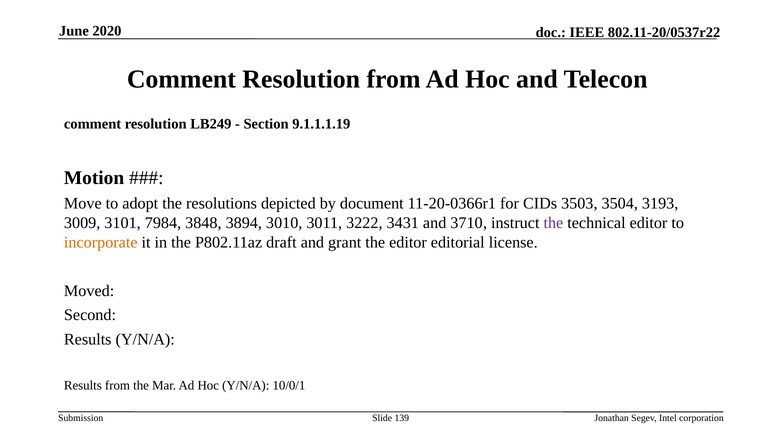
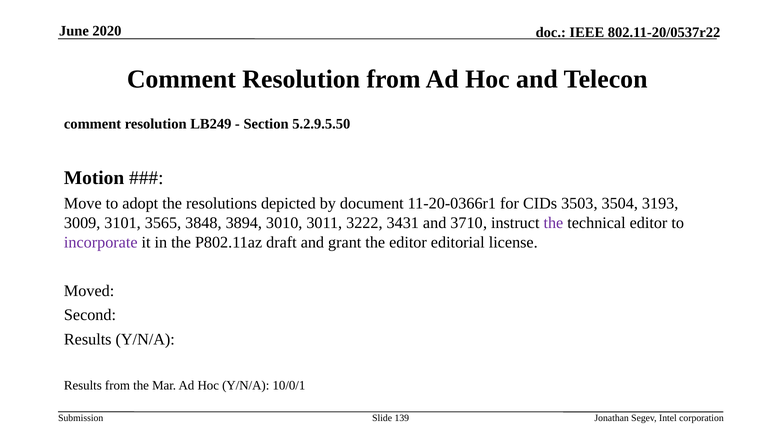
9.1.1.1.19: 9.1.1.1.19 -> 5.2.9.5.50 (321, 124)
7984: 7984 -> 3565 (163, 223)
incorporate colour: orange -> purple (101, 242)
